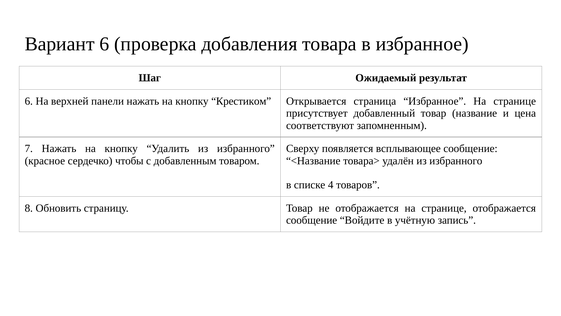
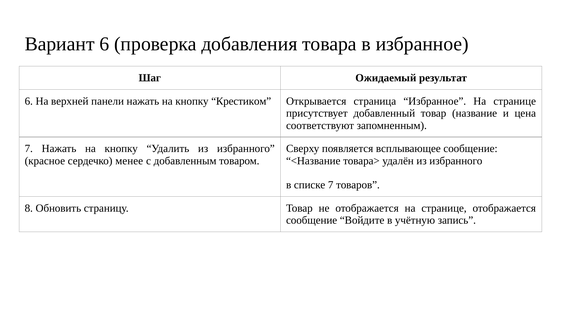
чтобы: чтобы -> менее (129, 161)
списке 4: 4 -> 7 (331, 185)
